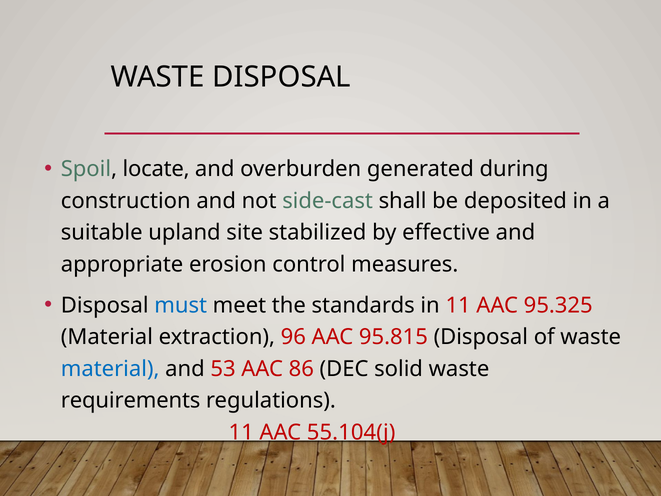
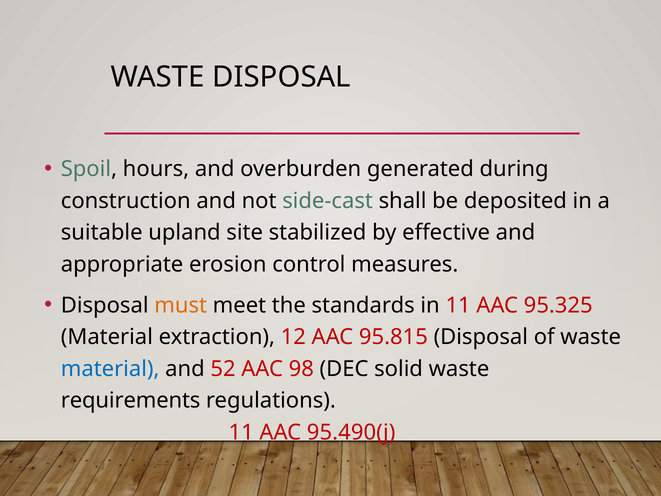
locate: locate -> hours (156, 169)
must colour: blue -> orange (181, 305)
96: 96 -> 12 (293, 337)
53: 53 -> 52 (223, 369)
86: 86 -> 98 (301, 369)
55.104(j: 55.104(j -> 95.490(j (351, 432)
